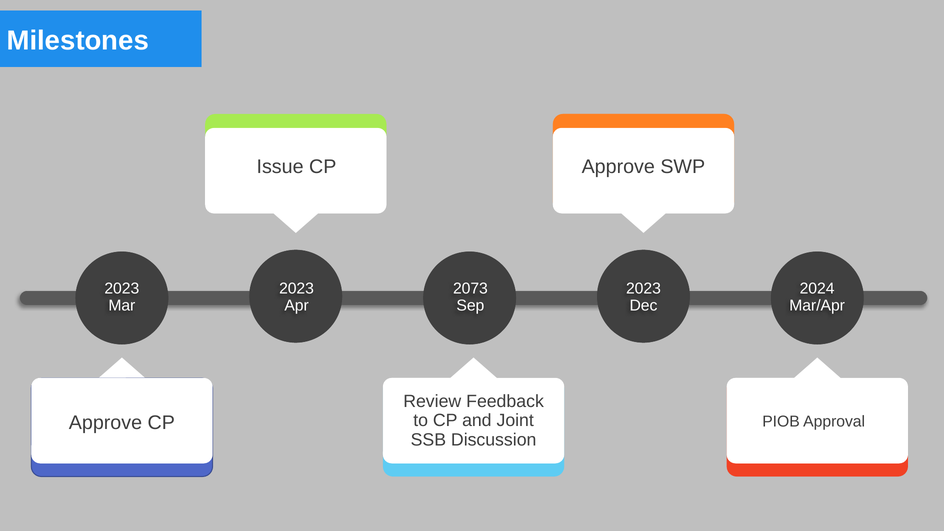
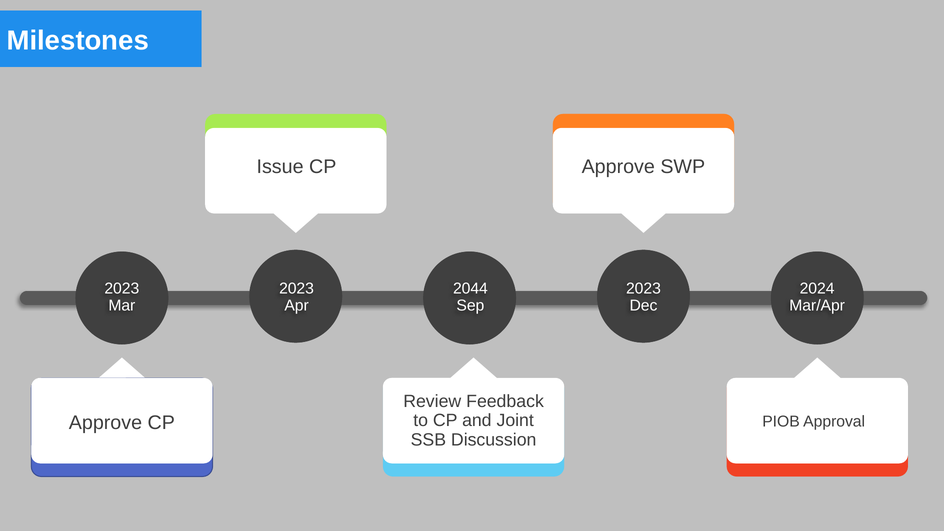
2073: 2073 -> 2044 (470, 289)
